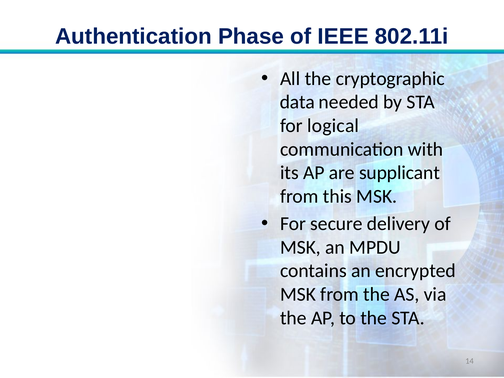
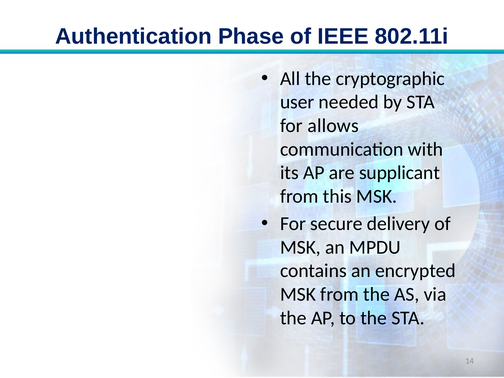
data: data -> user (297, 102)
logical: logical -> allows (333, 126)
